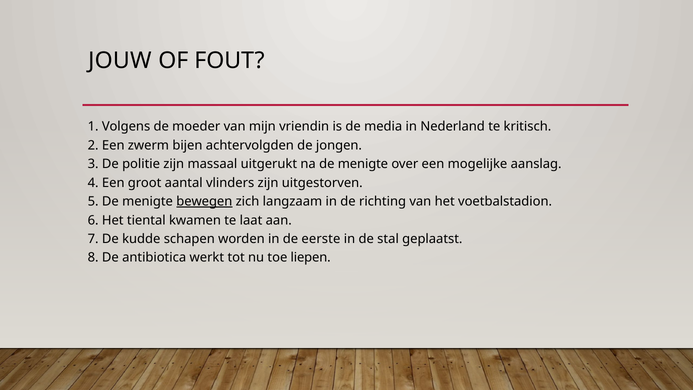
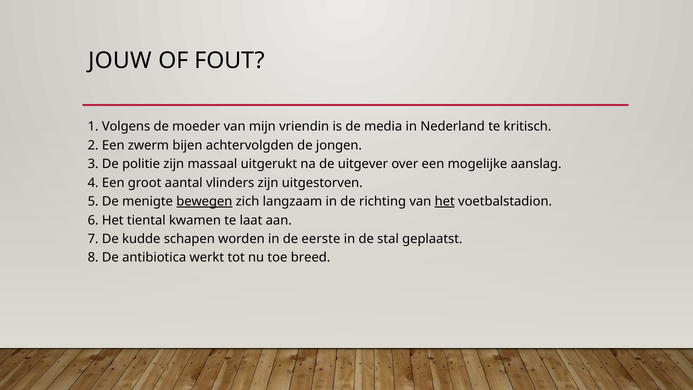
na de menigte: menigte -> uitgever (363, 164)
het underline: none -> present (445, 201)
liepen: liepen -> breed (311, 258)
